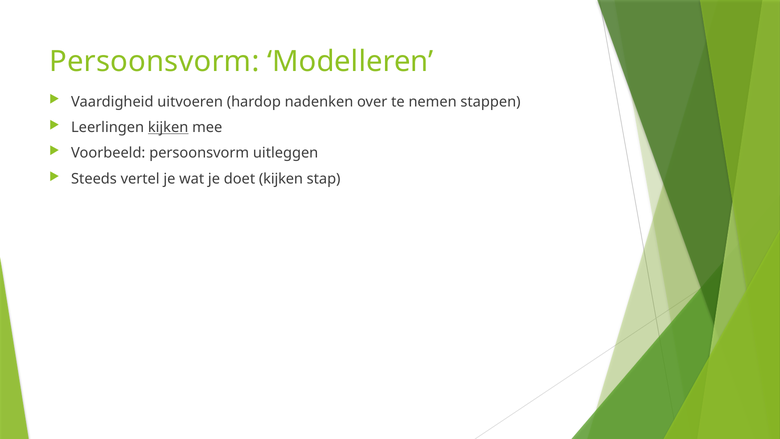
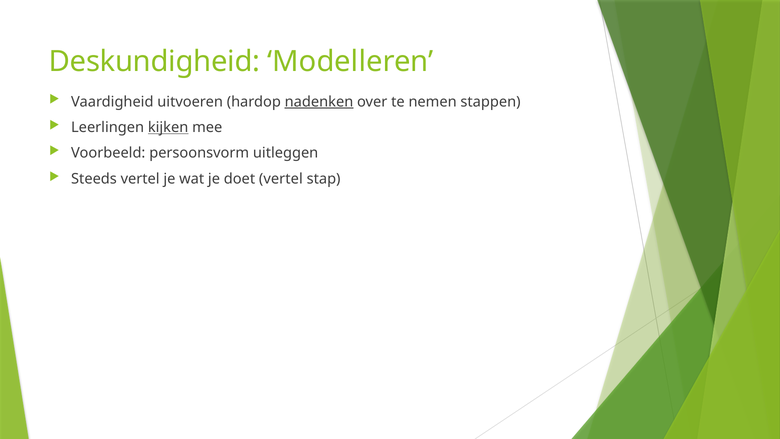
Persoonsvorm: Persoonsvorm -> Deskundigheid (155, 62)
nadenken underline: none -> present (319, 102)
doet kijken: kijken -> vertel (281, 179)
